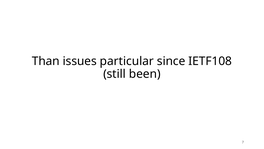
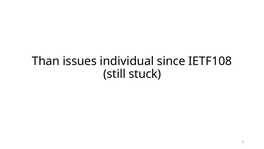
particular: particular -> individual (127, 61)
been: been -> stuck (145, 74)
